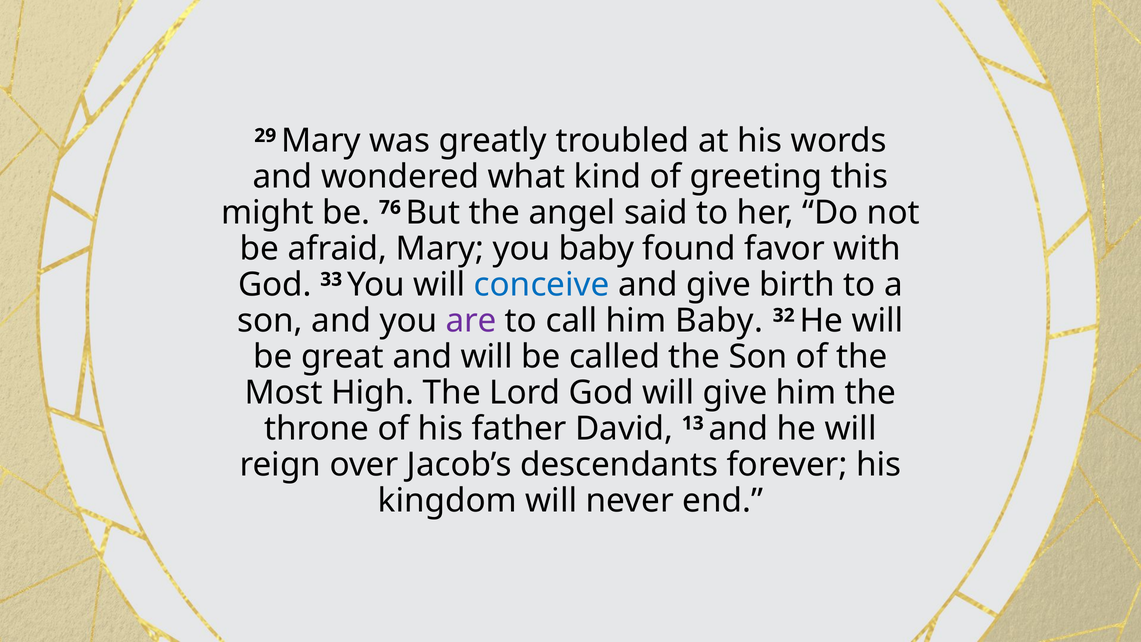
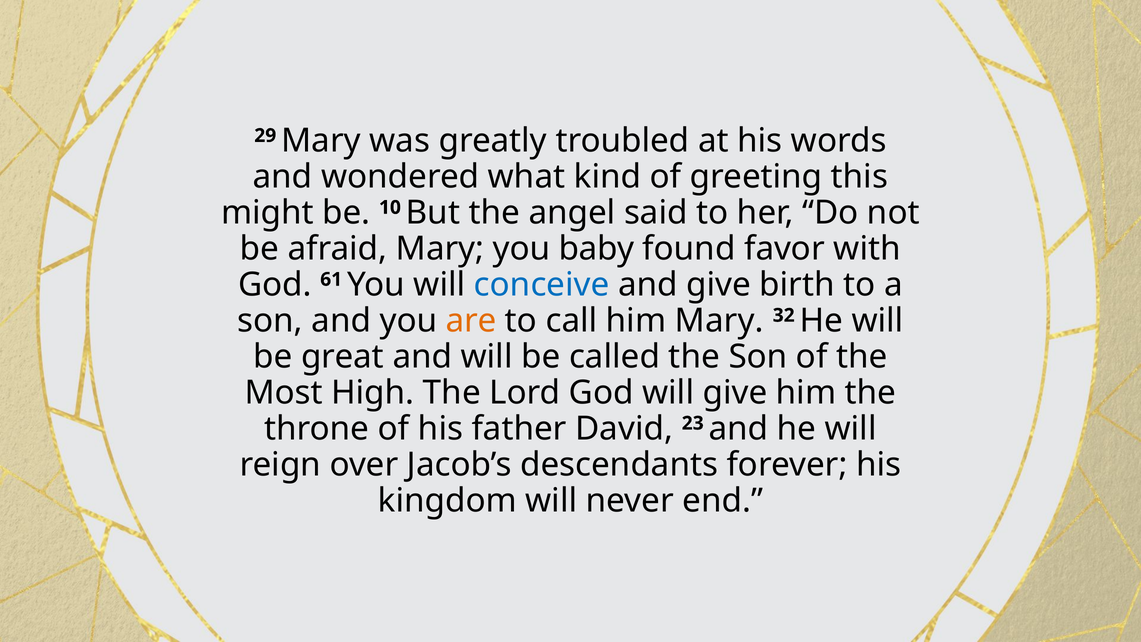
76: 76 -> 10 (390, 207)
33: 33 -> 61 (331, 279)
are colour: purple -> orange (471, 321)
him Baby: Baby -> Mary (719, 321)
13: 13 -> 23 (693, 423)
